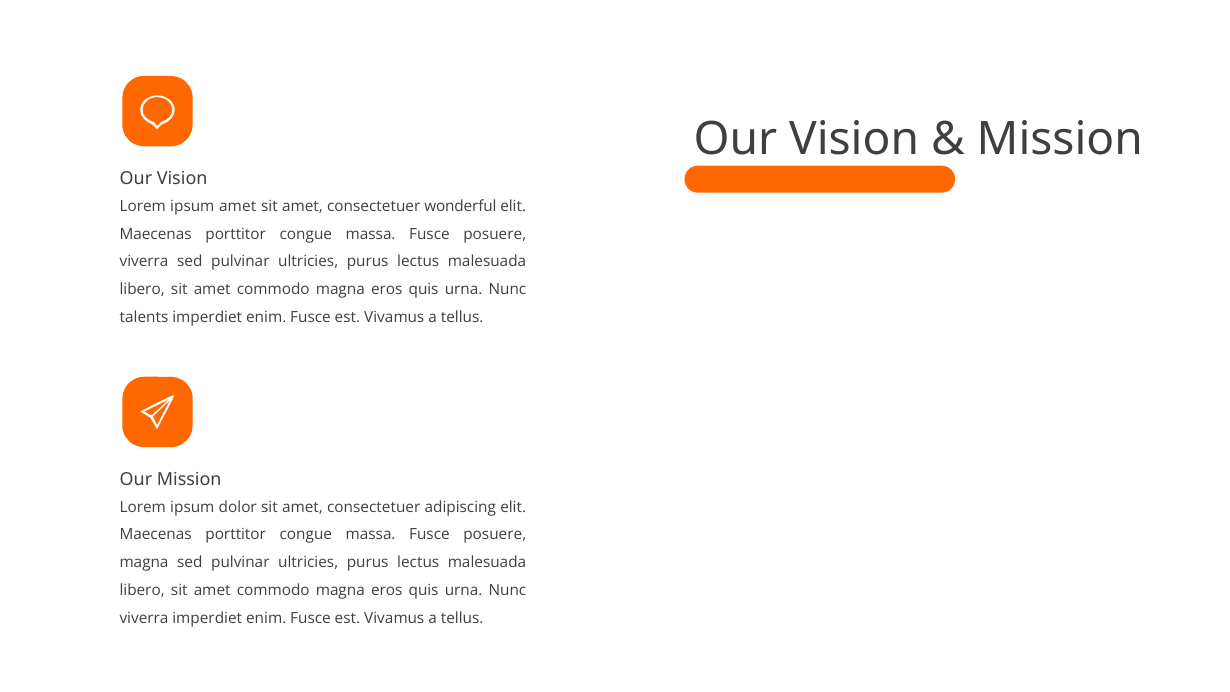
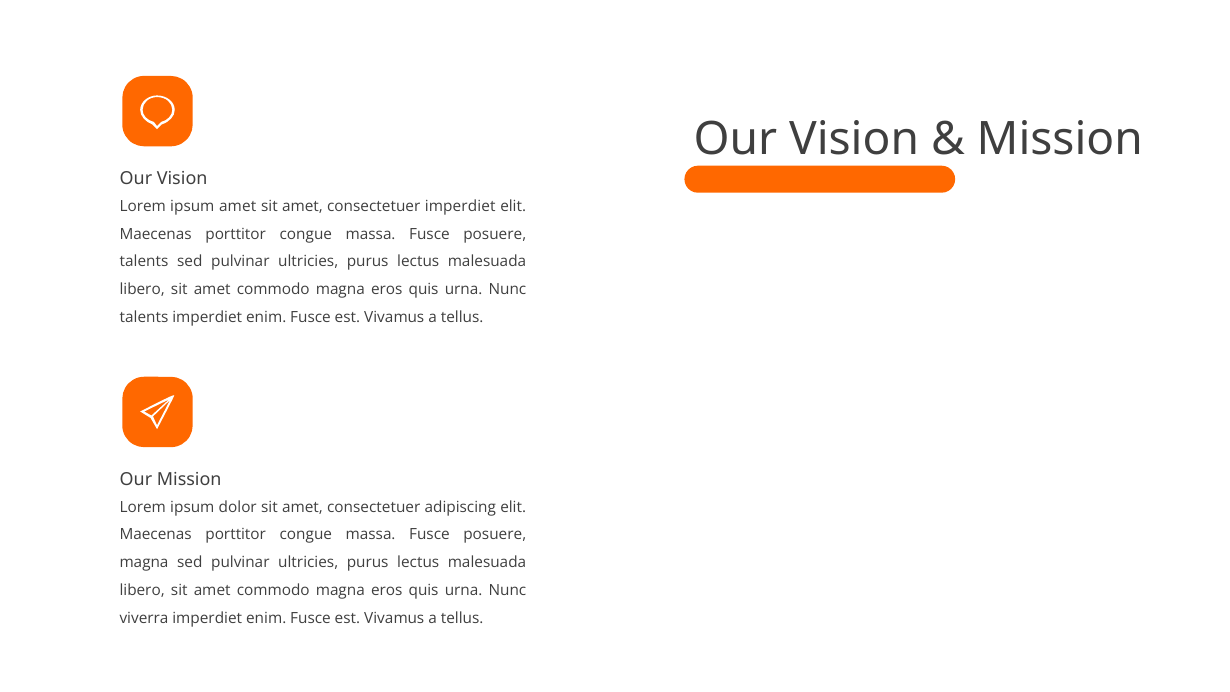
consectetuer wonderful: wonderful -> imperdiet (460, 206)
viverra: viverra -> talents (144, 262)
